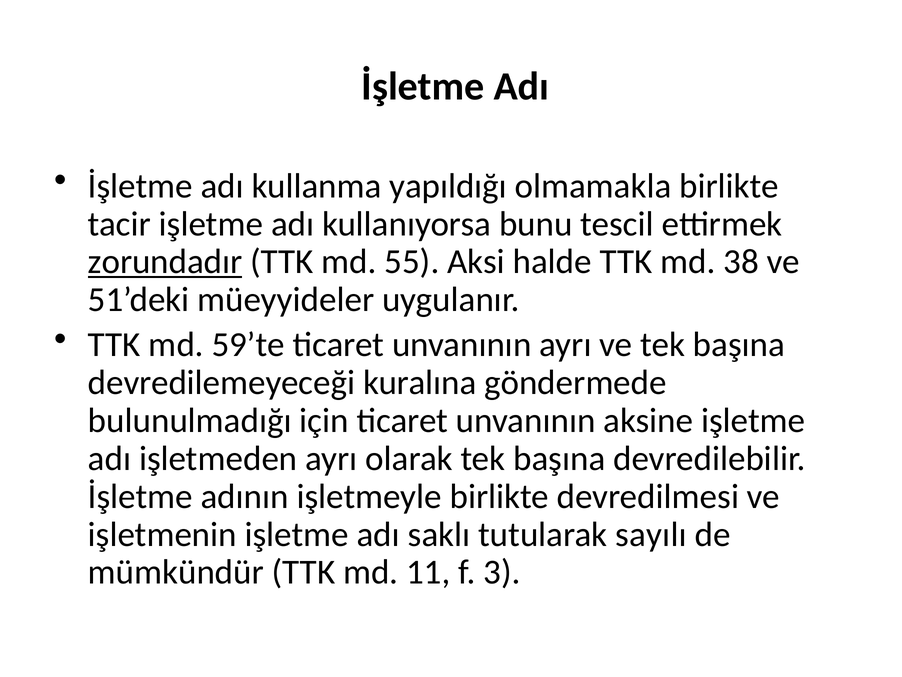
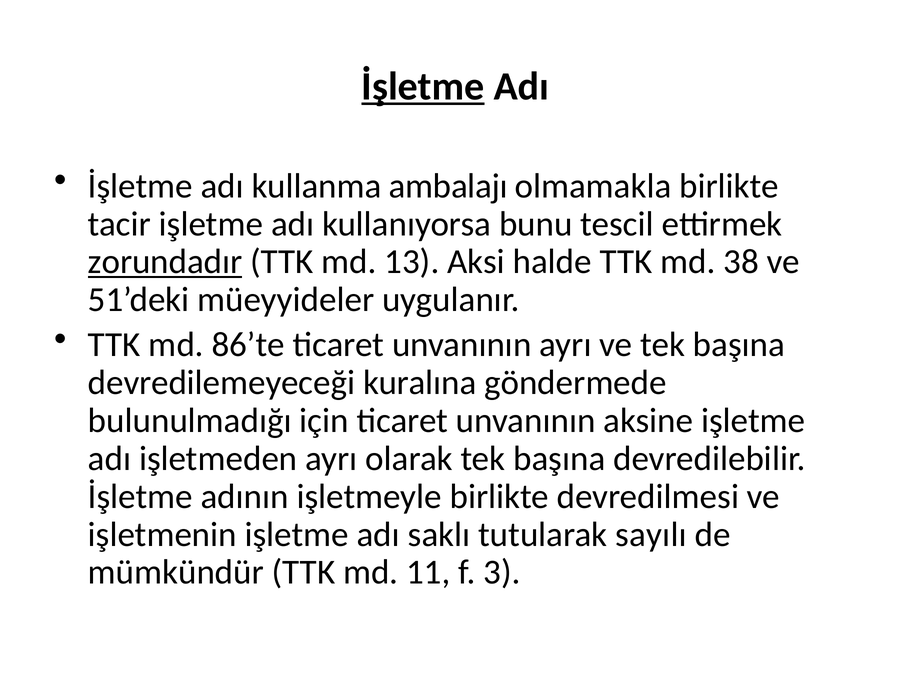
İşletme underline: none -> present (423, 86)
yapıldığı: yapıldığı -> ambalajı (448, 186)
55: 55 -> 13 (412, 262)
59’te: 59’te -> 86’te (248, 345)
